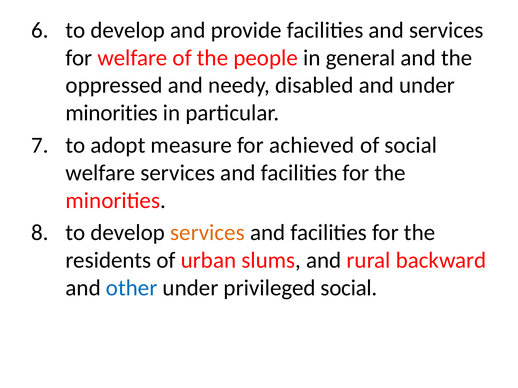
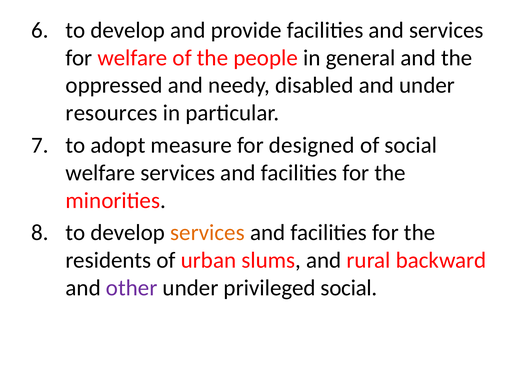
minorities: minorities -> resources (112, 113)
achieved: achieved -> designed (312, 145)
other colour: blue -> purple (132, 288)
